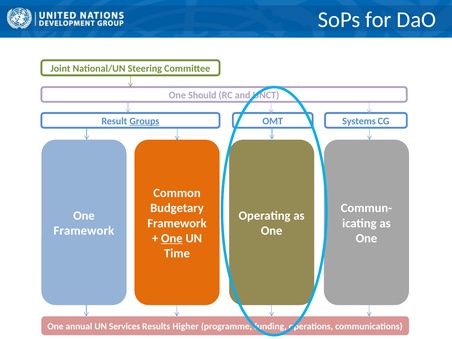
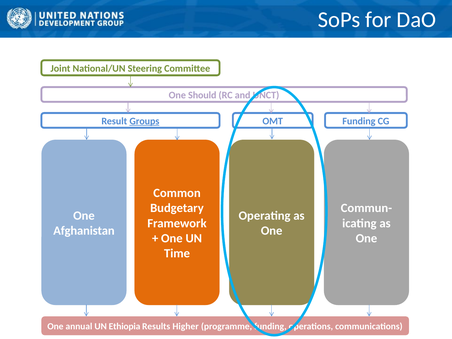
Systems: Systems -> Funding (359, 121)
Framework: Framework -> Afghanistan (84, 231)
One underline: present -> none (172, 238)
Services: Services -> Ethiopia (125, 326)
